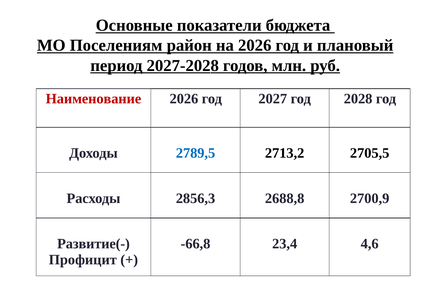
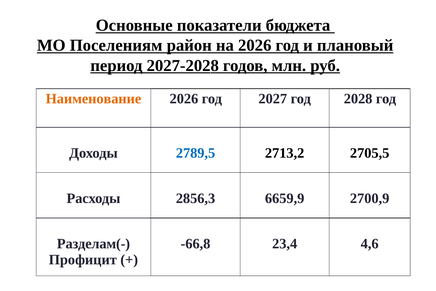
Наименование colour: red -> orange (93, 98)
2688,8: 2688,8 -> 6659,9 (285, 198)
Развитие(-: Развитие(- -> Разделам(- (94, 244)
